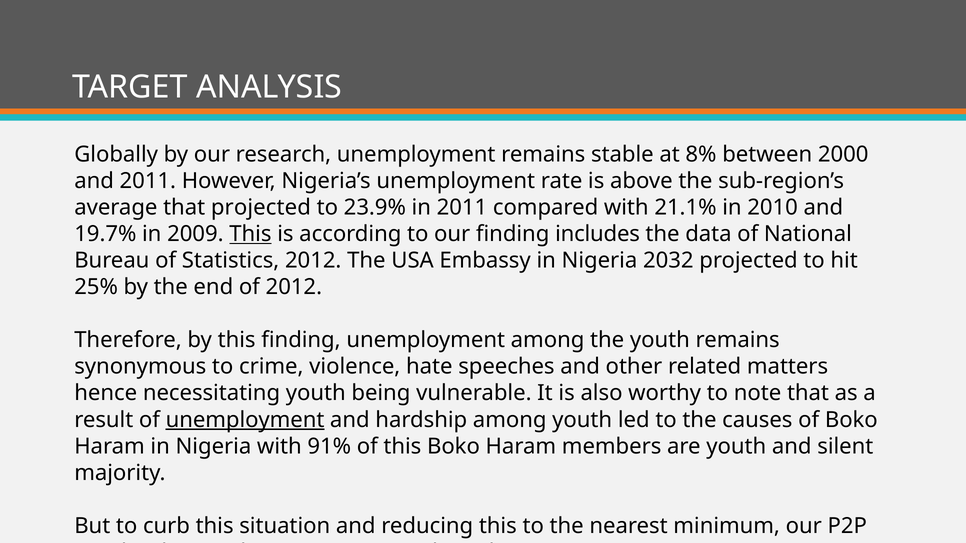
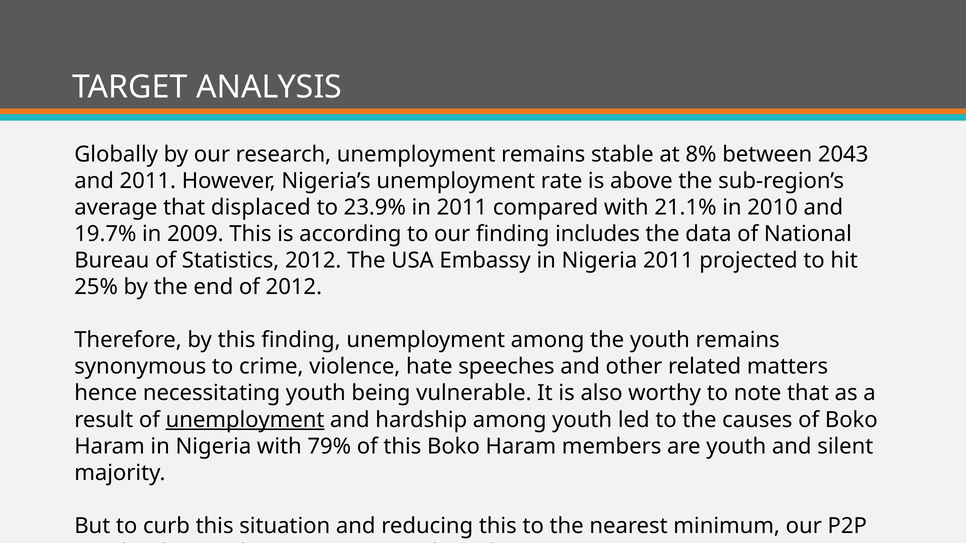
2000: 2000 -> 2043 (843, 154)
that projected: projected -> displaced (261, 208)
This underline: present -> none (250, 234)
Nigeria 2032: 2032 -> 2011 (668, 261)
91%: 91% -> 79% (329, 447)
